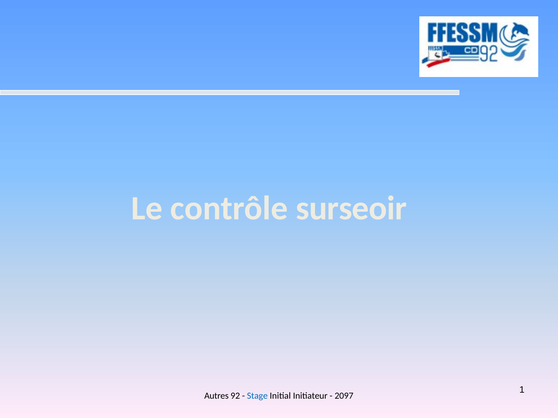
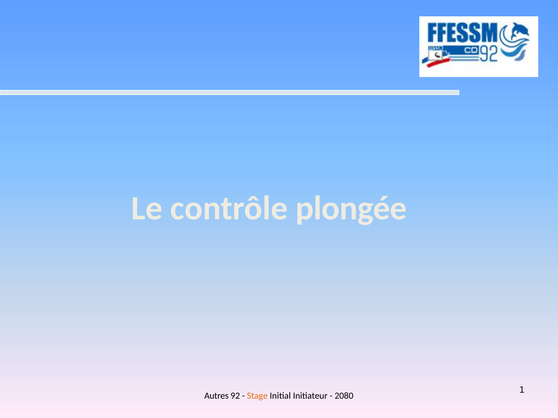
surseoir: surseoir -> plongée (351, 208)
Stage colour: blue -> orange (257, 396)
2097: 2097 -> 2080 (344, 396)
